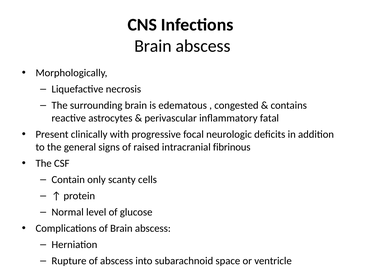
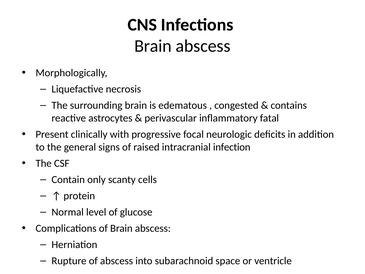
fibrinous: fibrinous -> infection (232, 147)
